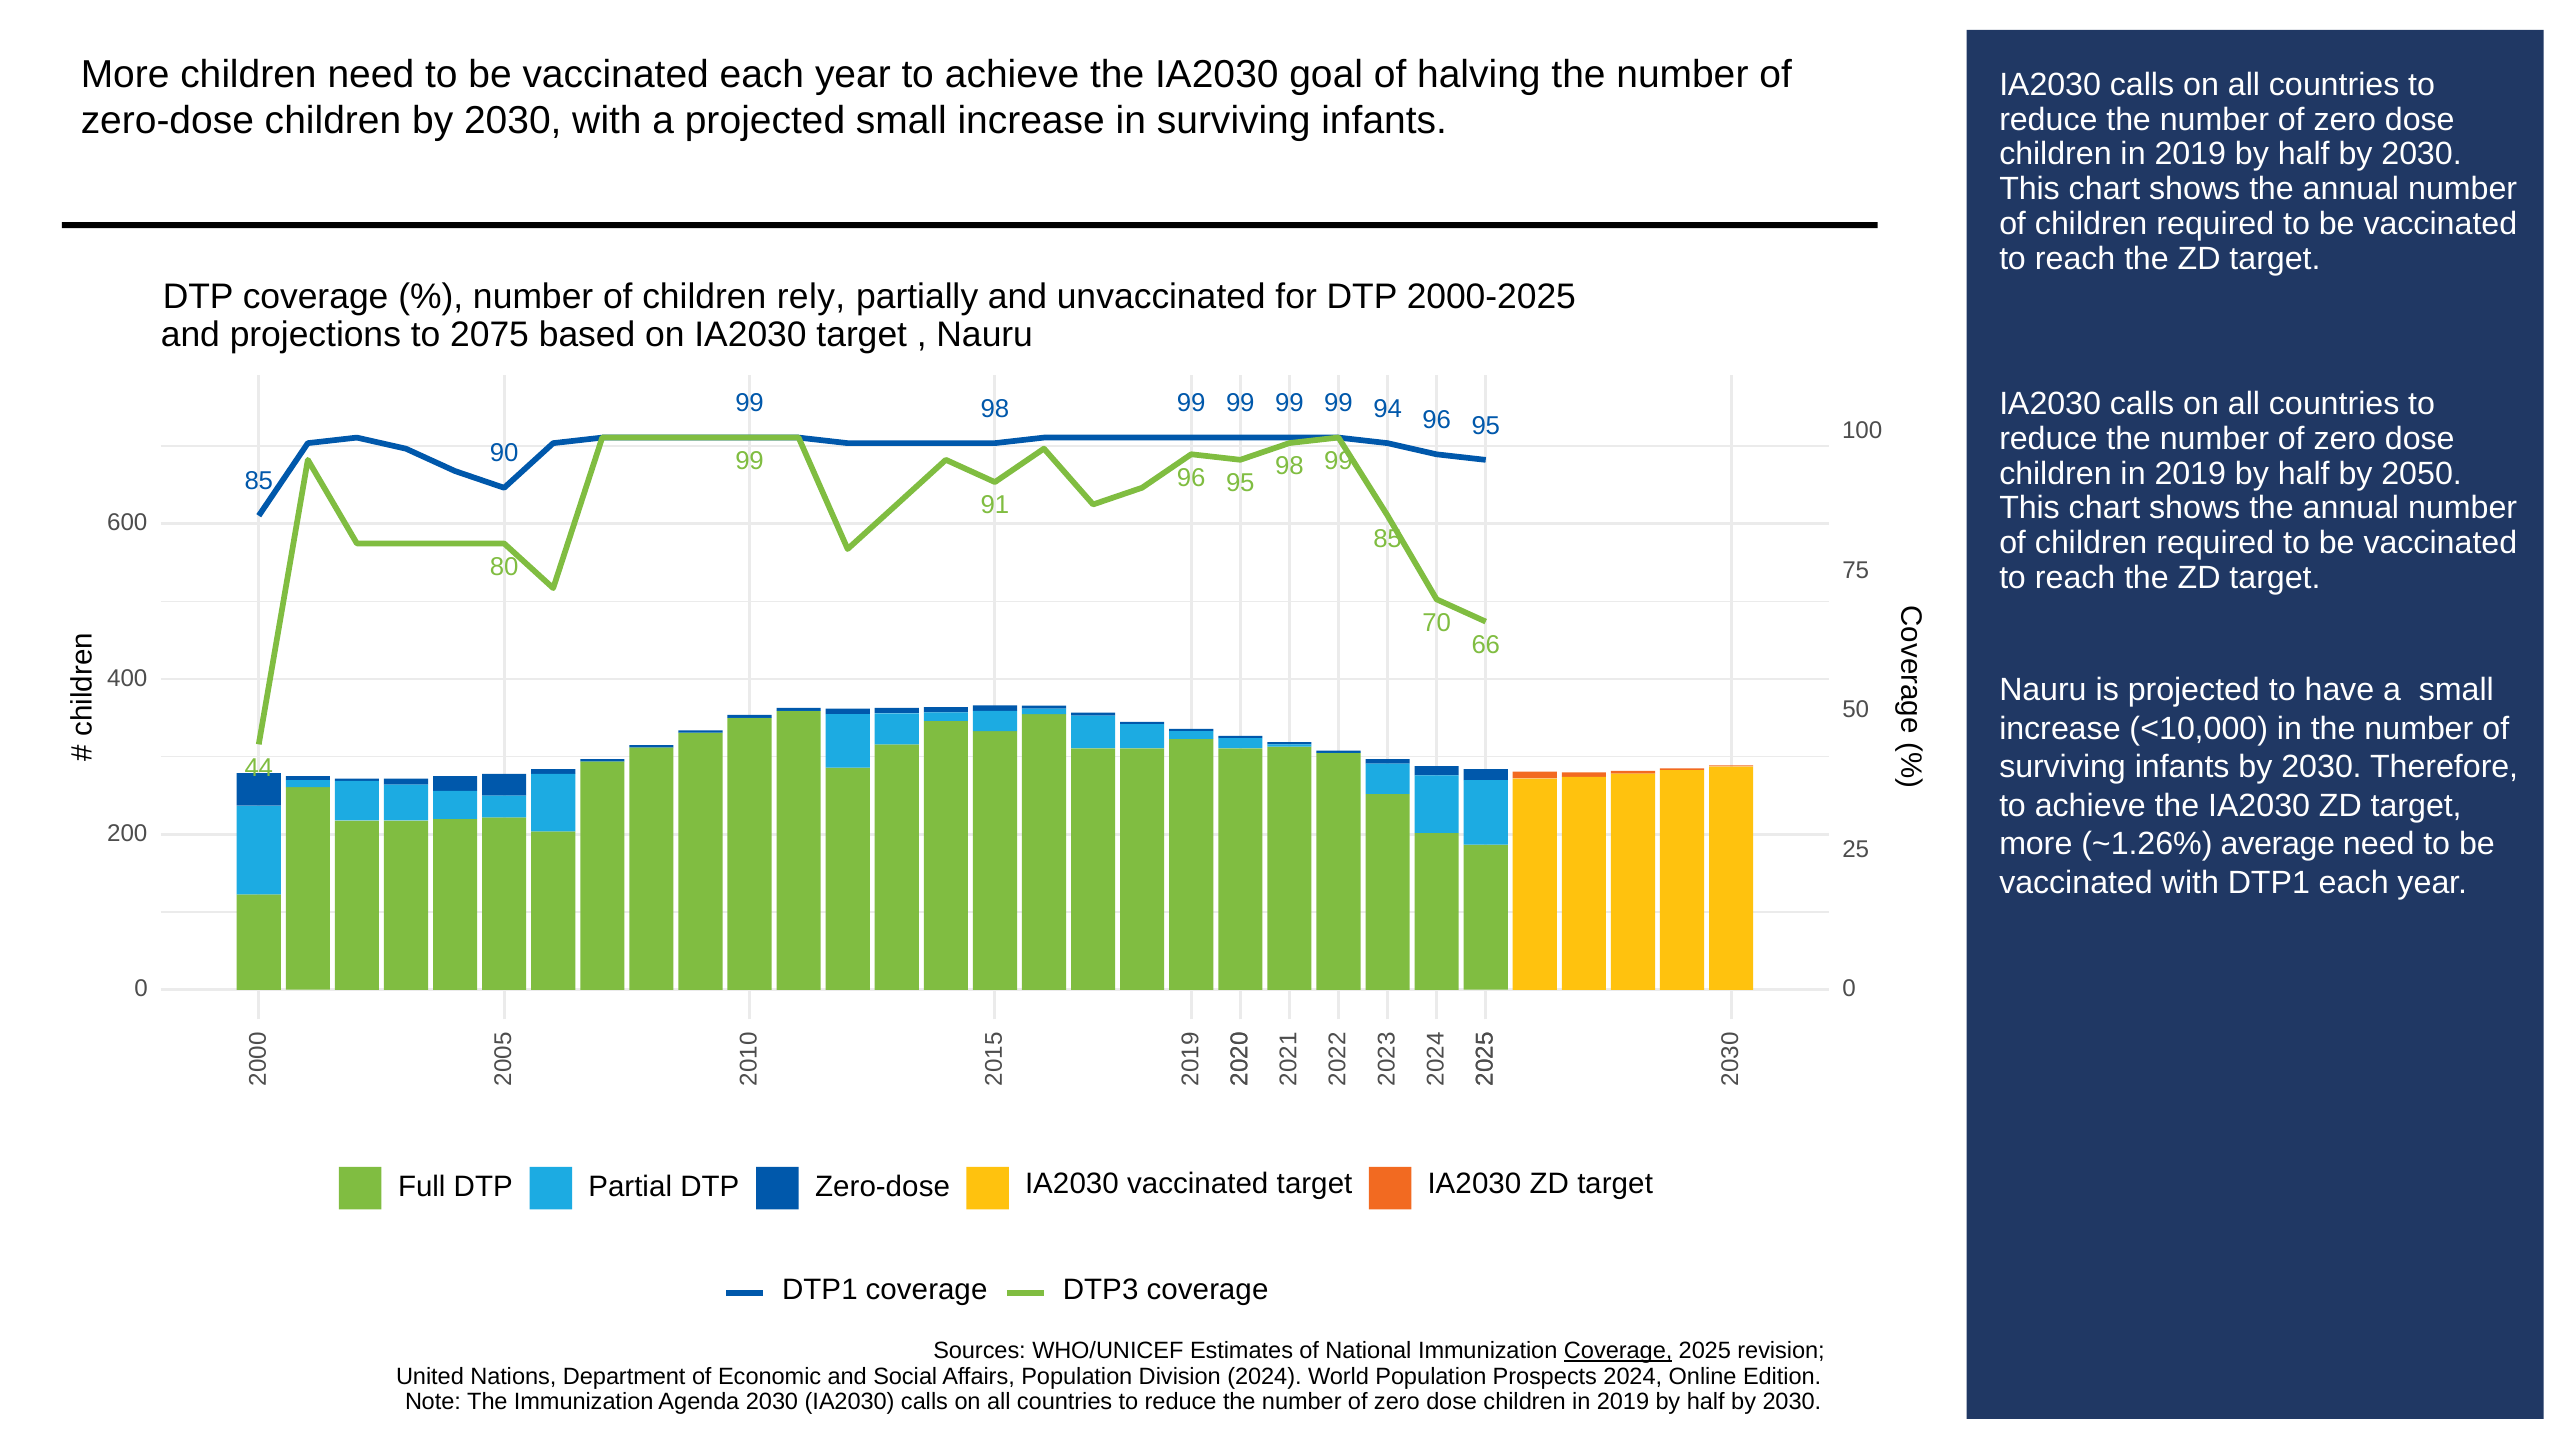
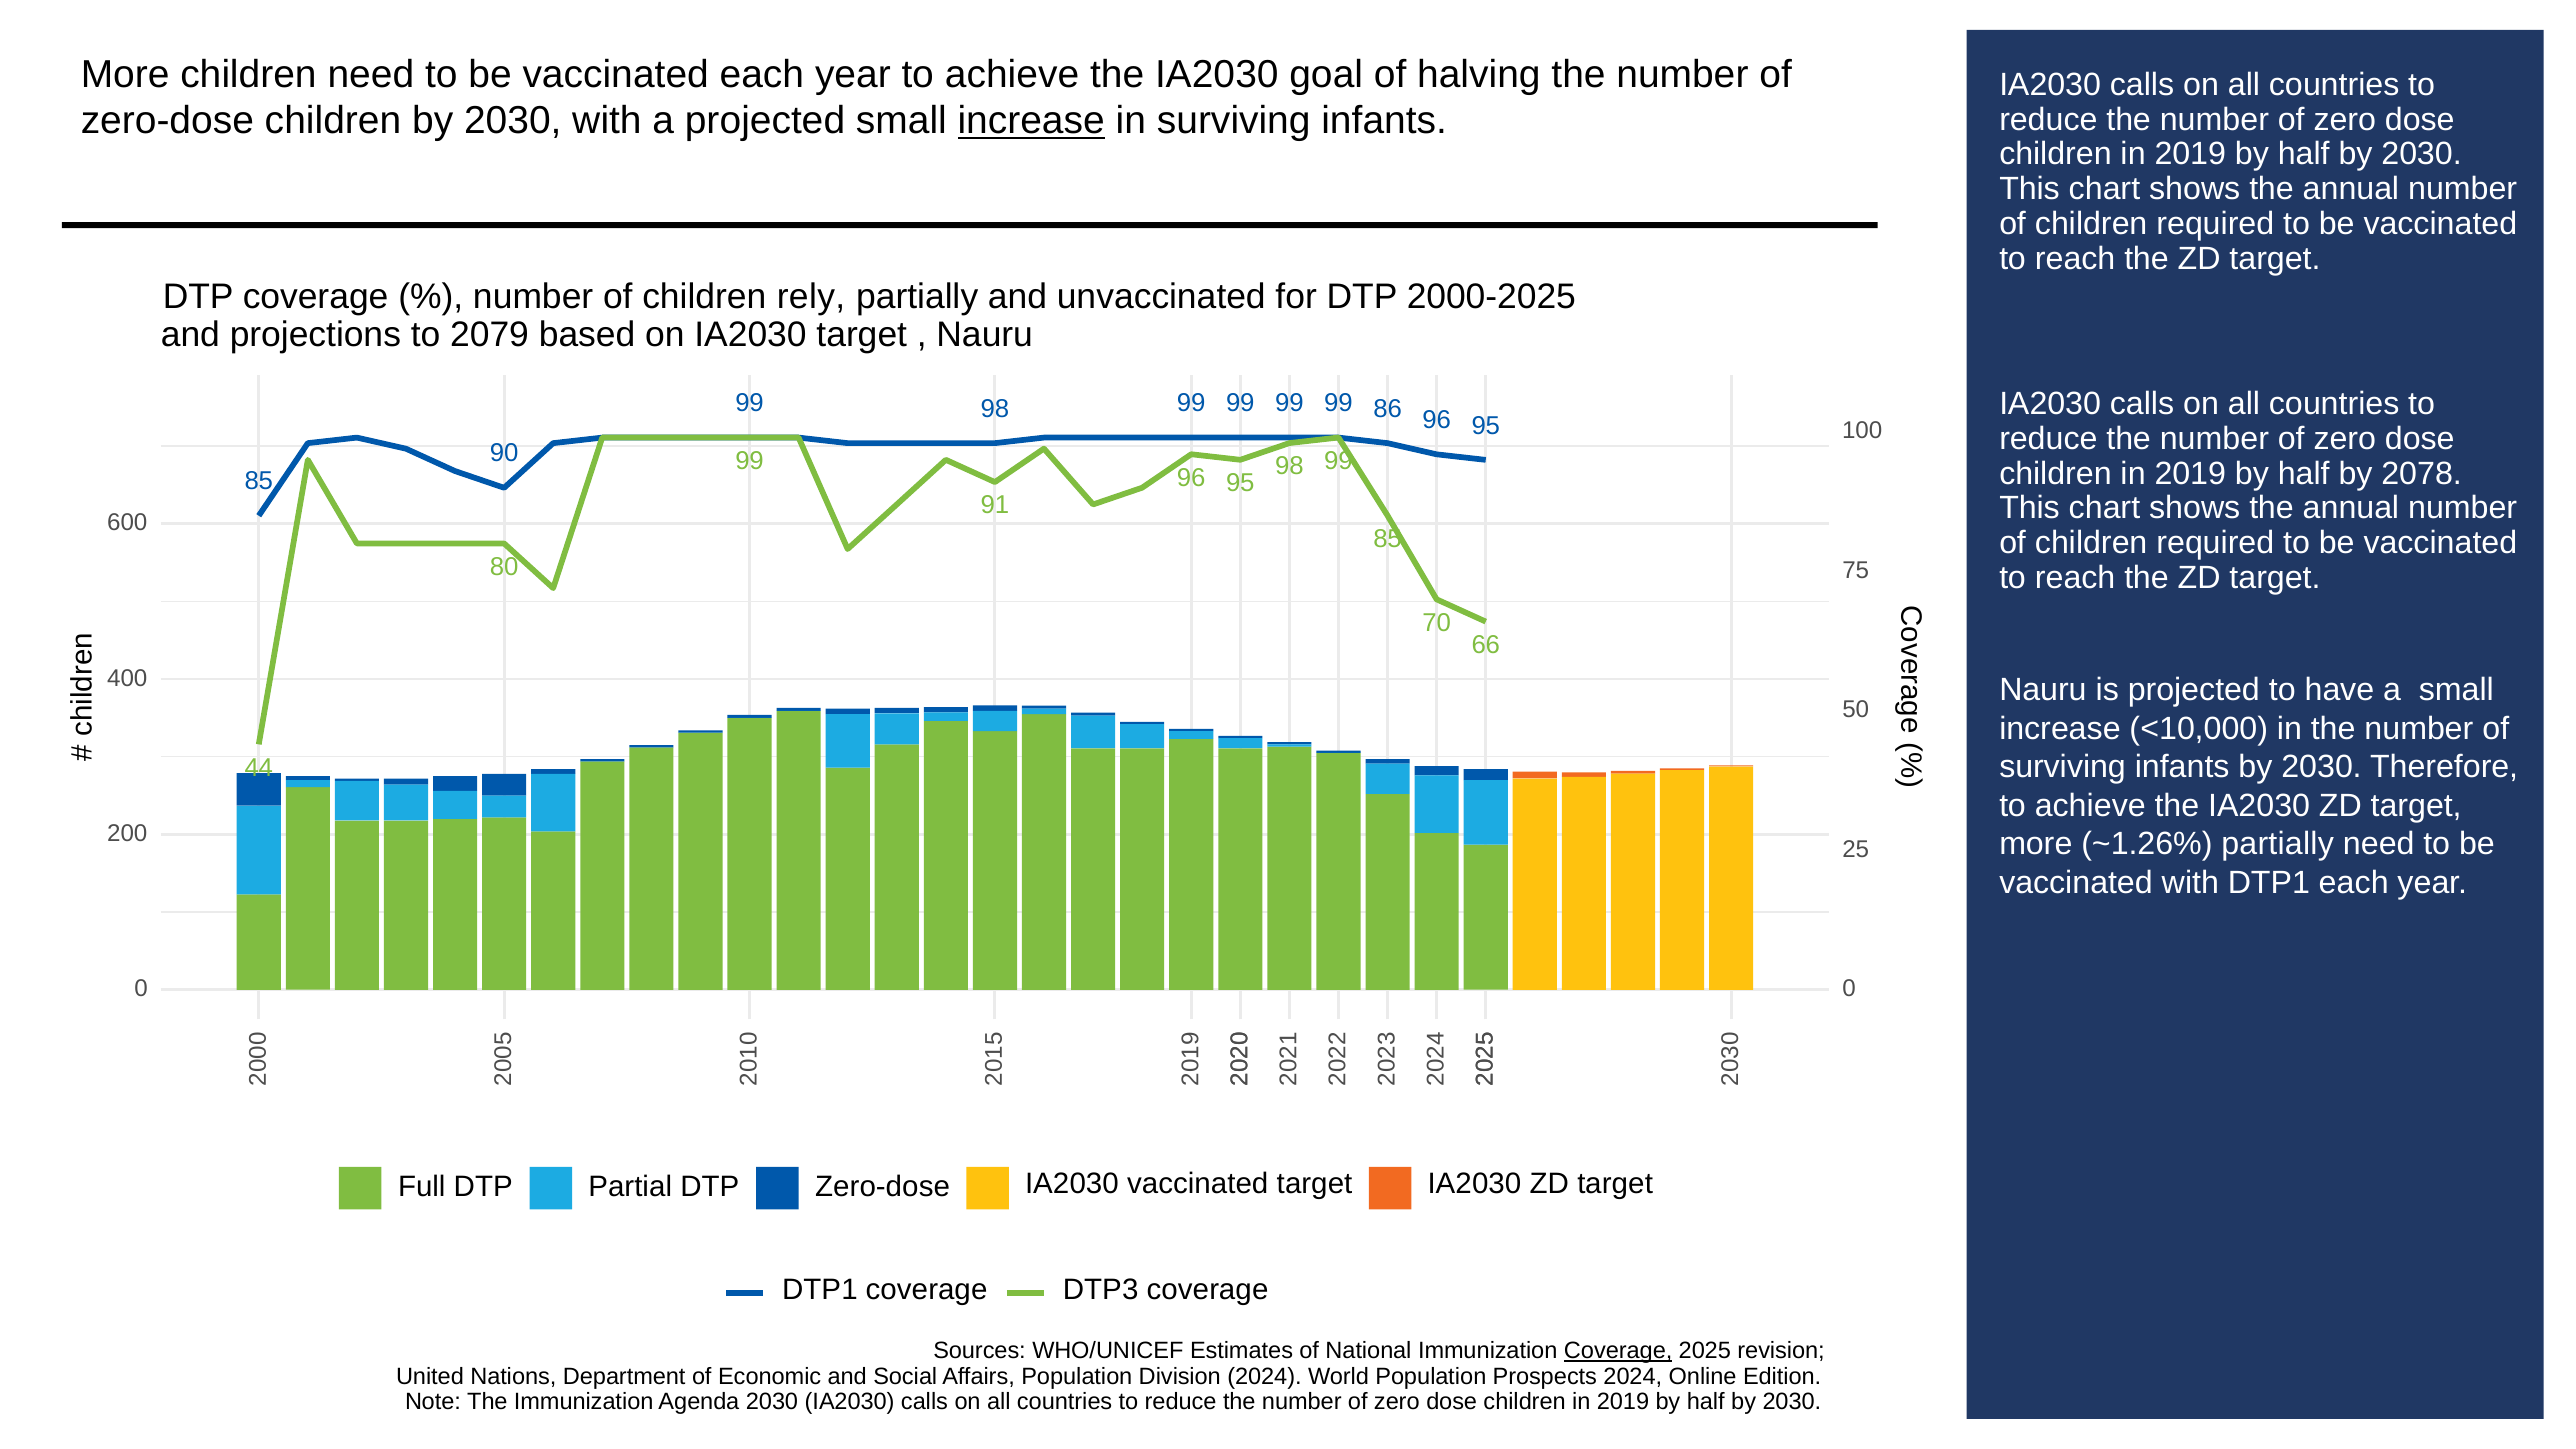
increase underline: none -> present (1031, 121)
2075: 2075 -> 2079 (489, 335)
94: 94 -> 86 (1388, 409)
2050: 2050 -> 2078 (2422, 474)
~1.26% average: average -> partially (2278, 844)
